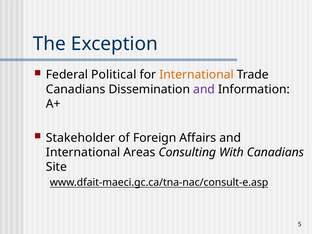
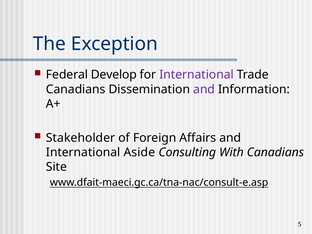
Political: Political -> Develop (114, 75)
International colour: orange -> purple (197, 75)
Areas: Areas -> Aside (139, 152)
